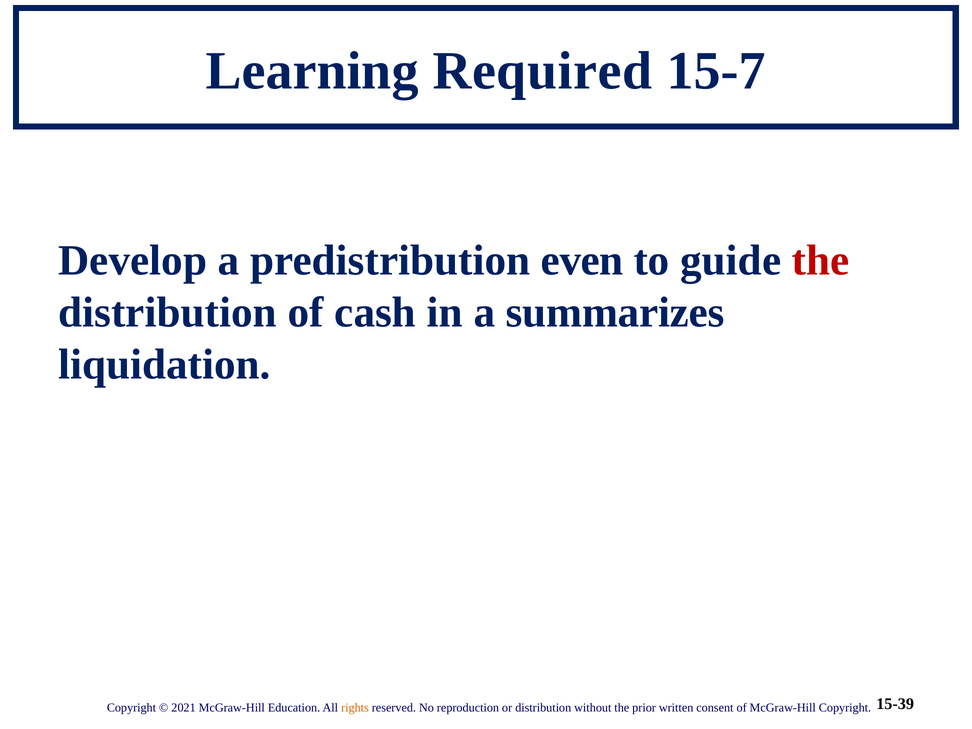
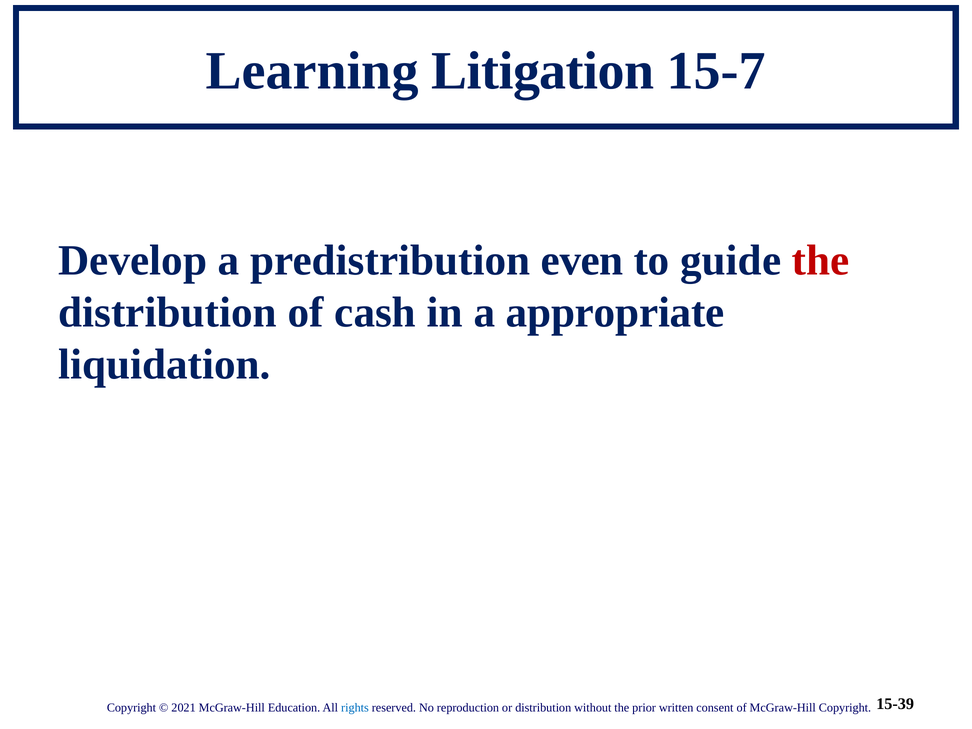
Required: Required -> Litigation (543, 71)
summarizes: summarizes -> appropriate (615, 312)
rights colour: orange -> blue (355, 708)
